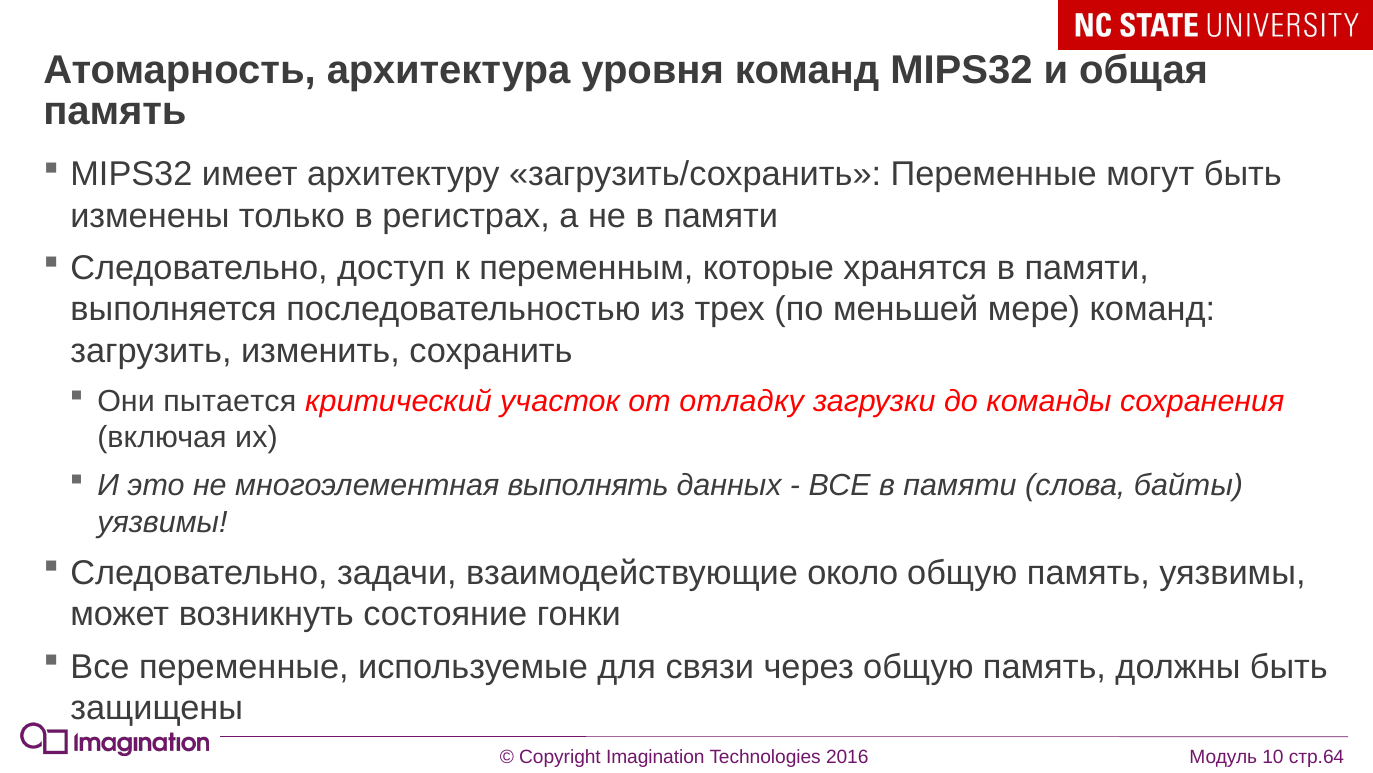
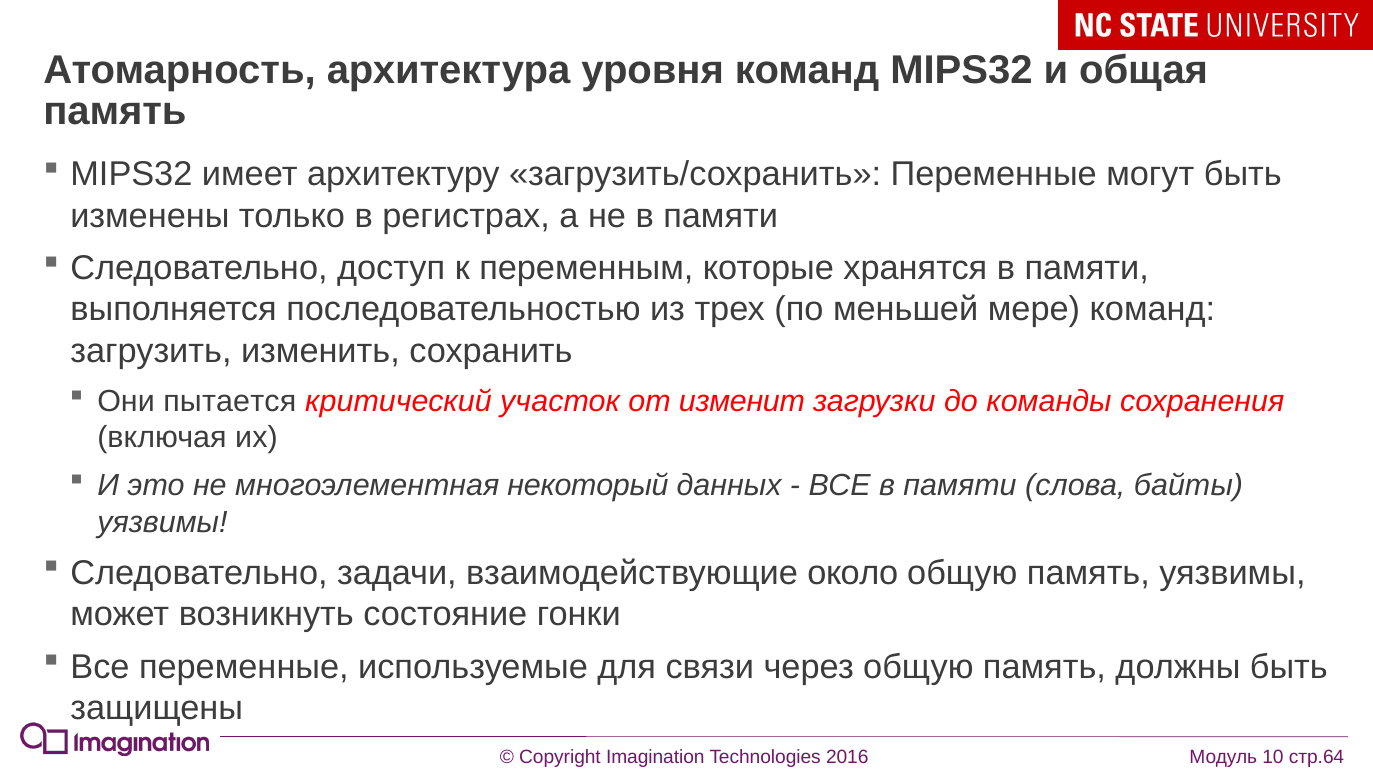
отладку: отладку -> изменит (742, 401)
выполнять: выполнять -> некоторый (588, 485)
